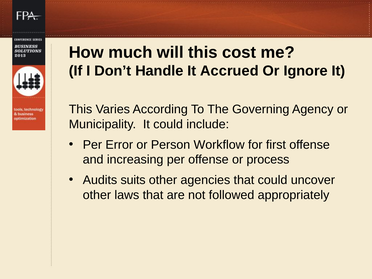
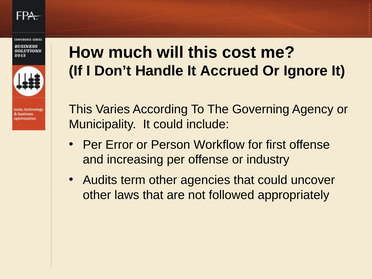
process: process -> industry (268, 160)
suits: suits -> term (133, 180)
